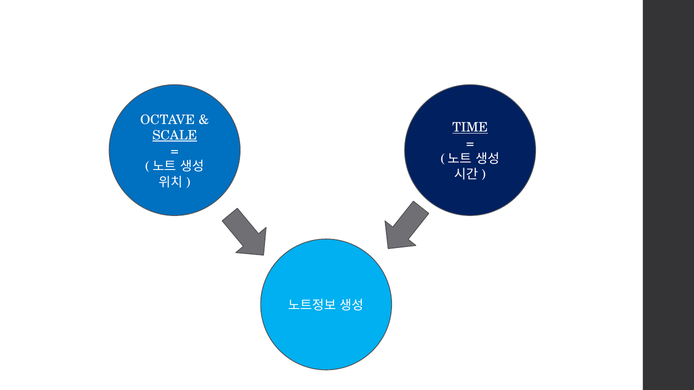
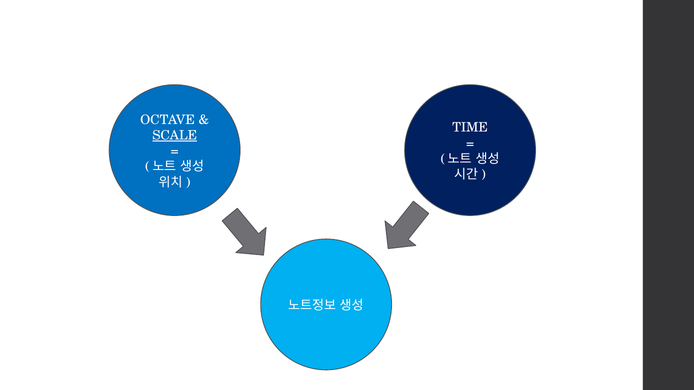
TIME underline: present -> none (470, 128)
